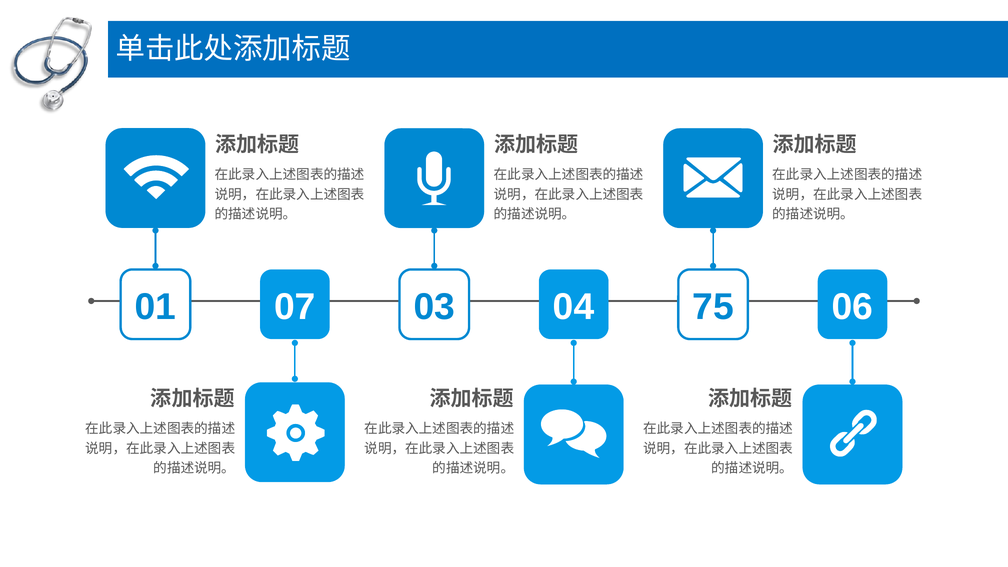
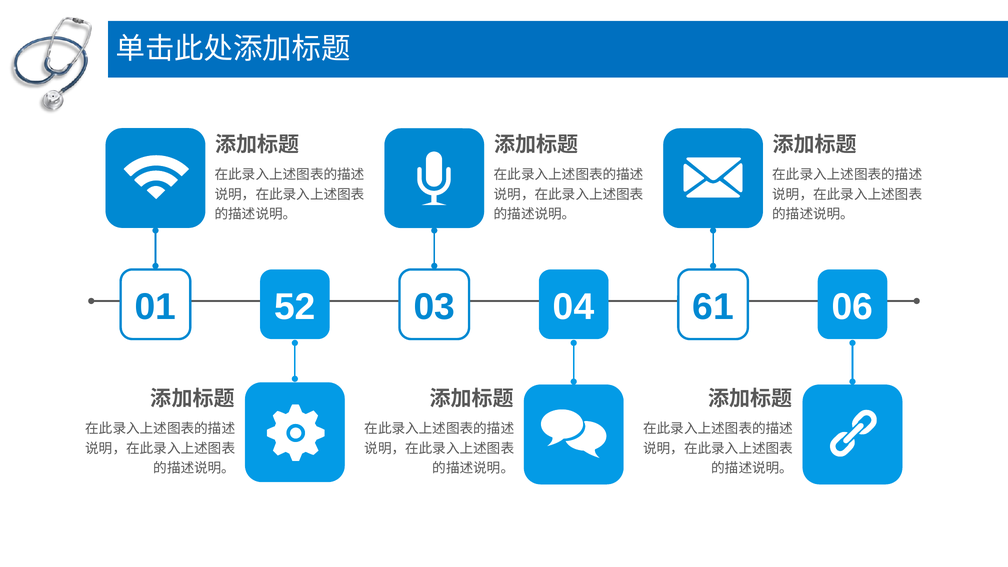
07: 07 -> 52 (295, 307)
75: 75 -> 61 (713, 307)
